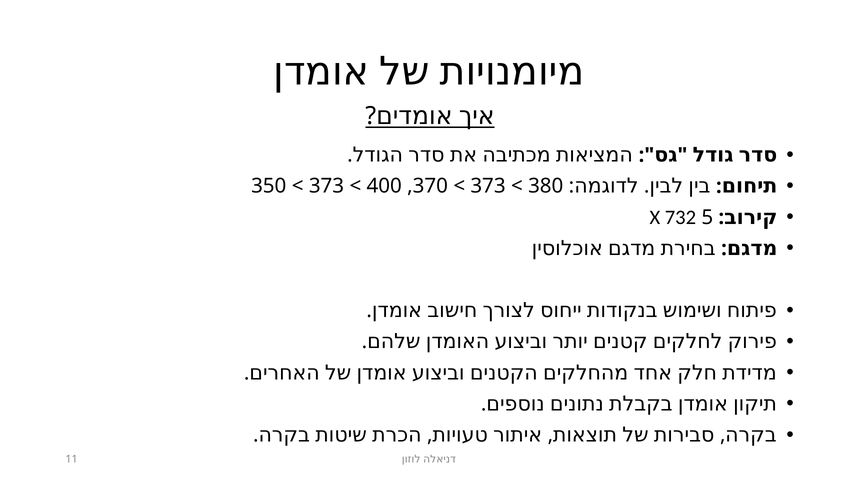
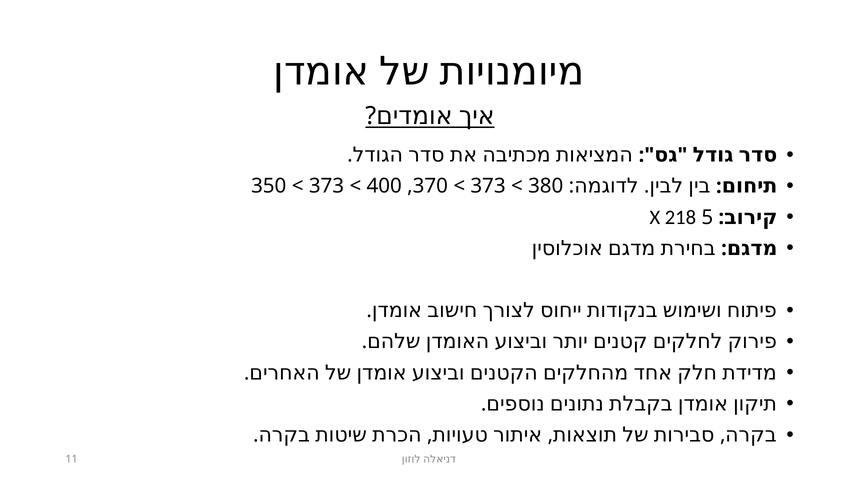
732: 732 -> 218 (680, 218)
